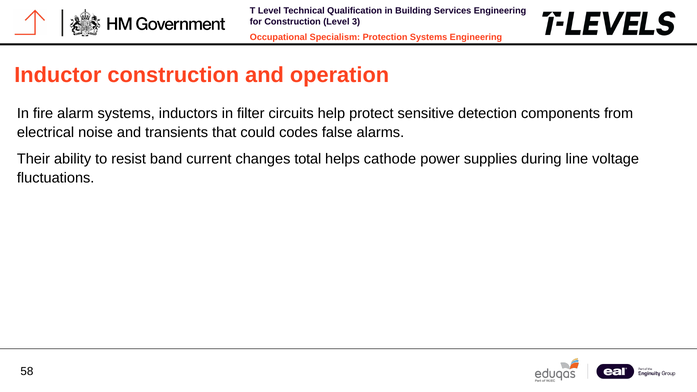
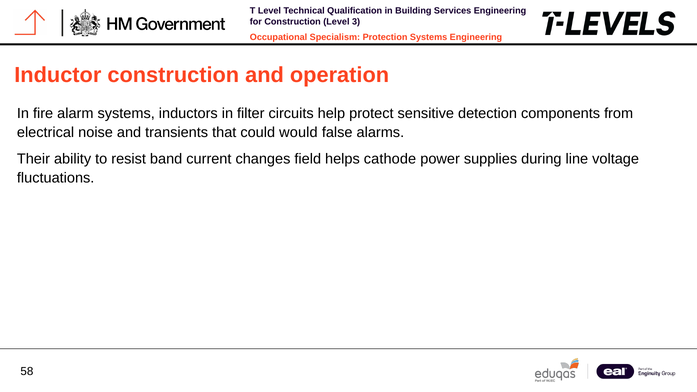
codes: codes -> would (298, 133)
total: total -> field (308, 159)
